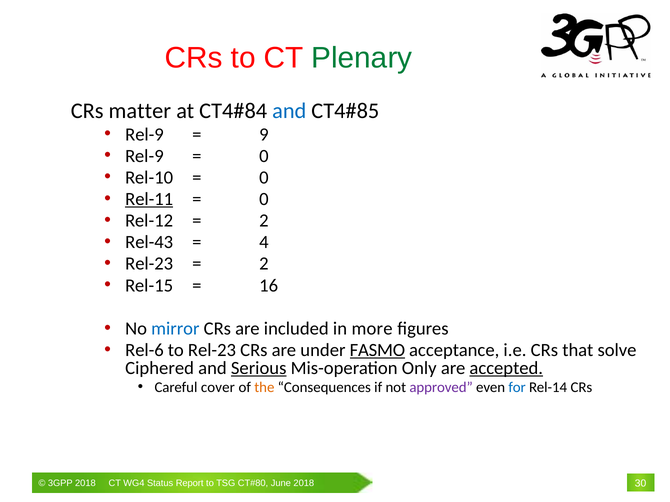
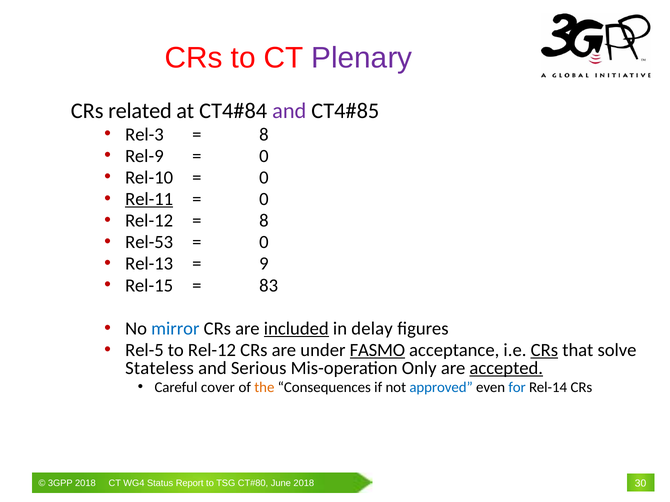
Plenary colour: green -> purple (362, 58)
matter: matter -> related (140, 111)
and colour: blue -> purple (289, 111)
Rel-9: Rel-9 -> Rel-3 (144, 135)
9: 9 -> 8 (264, 135)
2: 2 -> 8 (264, 221)
Rel-43: Rel-43 -> Rel-53 (149, 243)
4: 4 -> 0 (264, 243)
Rel-23: Rel-23 -> Rel-13 (149, 264)
2: 2 -> 9 (264, 264)
16: 16 -> 83 (269, 286)
included underline: none -> present (296, 329)
more: more -> delay (372, 329)
Rel-6: Rel-6 -> Rel-5 (144, 351)
to Rel-23: Rel-23 -> Rel-12 (212, 351)
CRs underline: none -> present (544, 351)
Ciphered: Ciphered -> Stateless (160, 368)
Serious underline: present -> none (259, 368)
approved colour: purple -> blue (441, 388)
